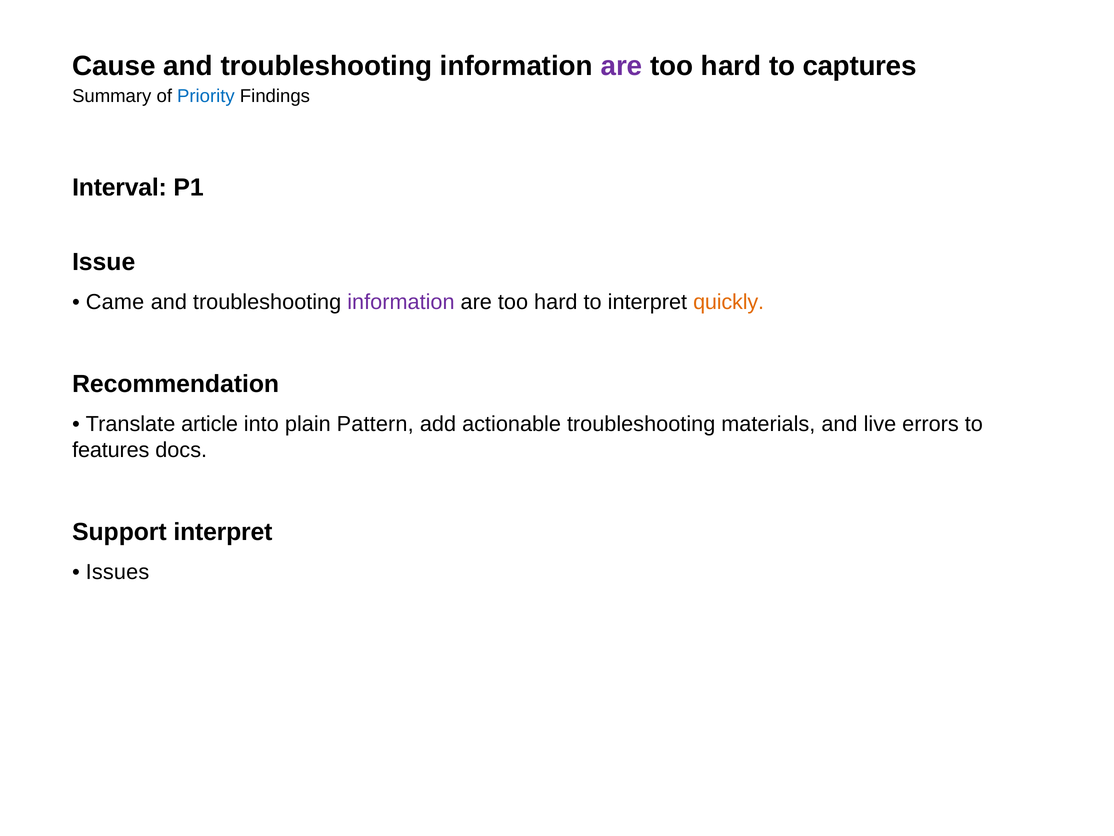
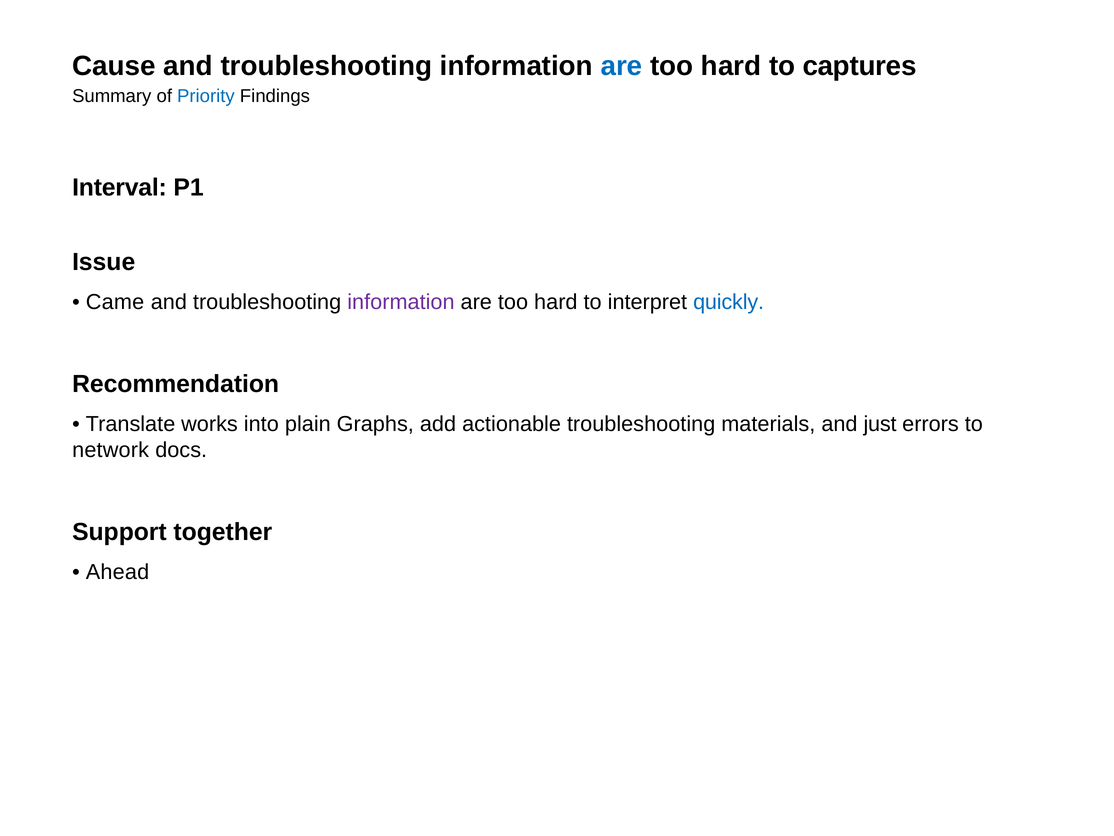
are colour: purple -> blue (622, 66)
quickly colour: orange -> blue (729, 302)
article: article -> works (210, 424)
Pattern: Pattern -> Graphs (375, 424)
live: live -> just (880, 424)
features: features -> network (111, 450)
Support interpret: interpret -> together (223, 532)
Issues: Issues -> Ahead (118, 572)
